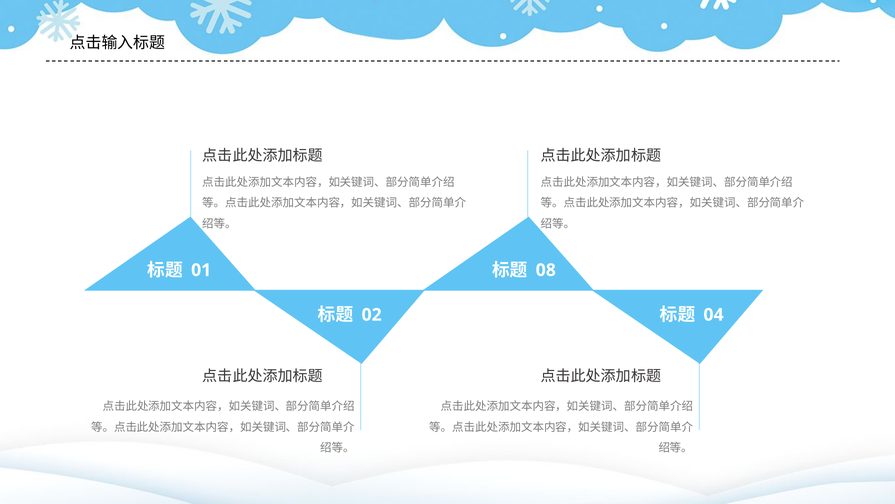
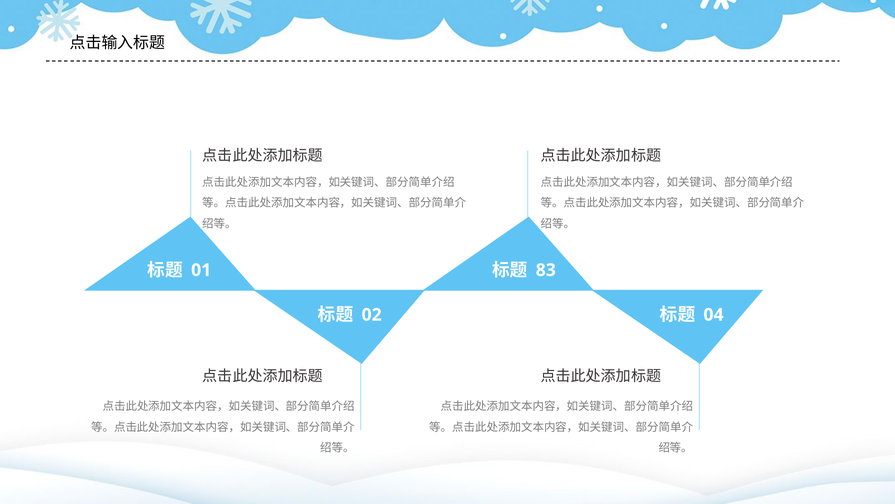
08: 08 -> 83 (546, 270)
